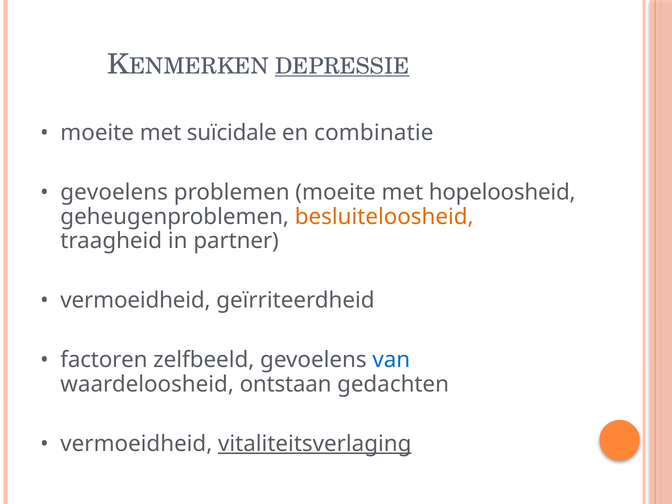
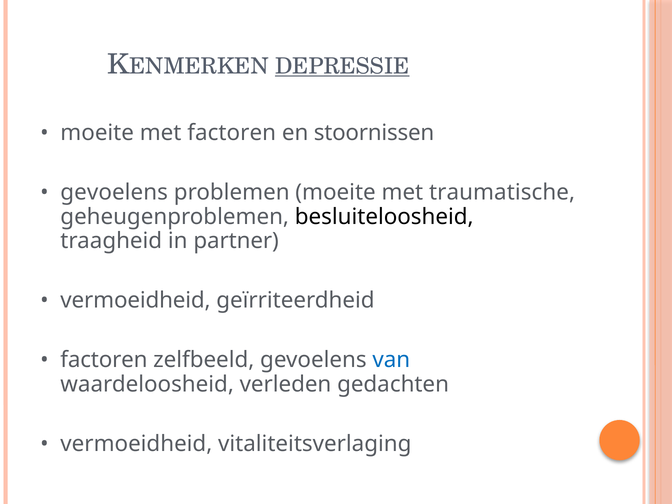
met suïcidale: suïcidale -> factoren (232, 133)
combinatie: combinatie -> stoornissen (374, 133)
hopeloosheid: hopeloosheid -> traumatische (502, 192)
besluiteloosheid colour: orange -> black (384, 217)
ontstaan: ontstaan -> verleden (285, 384)
vitaliteitsverlaging underline: present -> none (315, 444)
